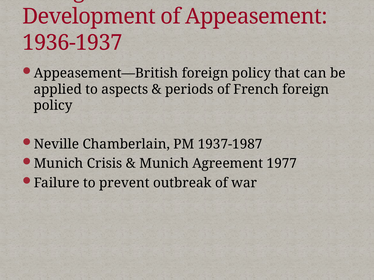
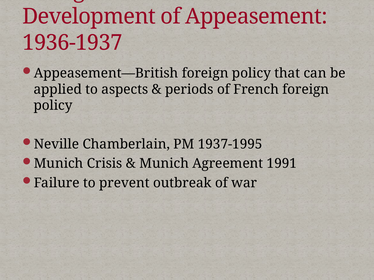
1937-1987: 1937-1987 -> 1937-1995 (230, 144)
1977: 1977 -> 1991 (282, 164)
